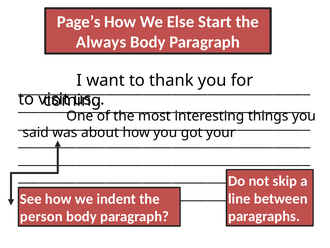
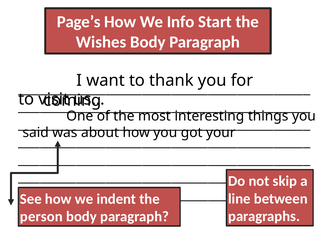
Else: Else -> Info (181, 22)
Always: Always -> Wishes (101, 42)
